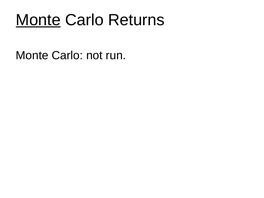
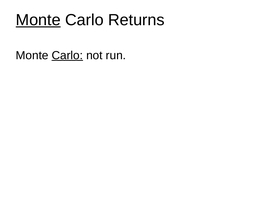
Carlo underline: none -> present (67, 55)
